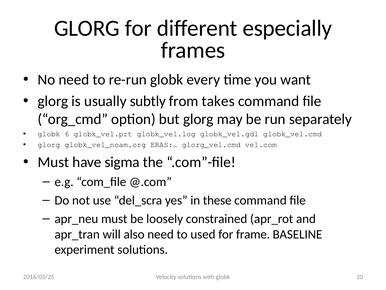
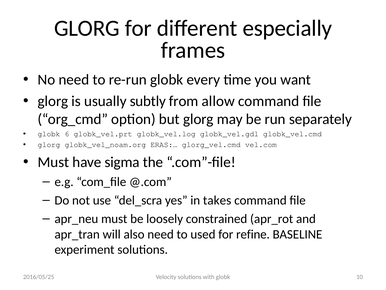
takes: takes -> allow (218, 101)
these: these -> takes (217, 200)
frame: frame -> refine (253, 234)
